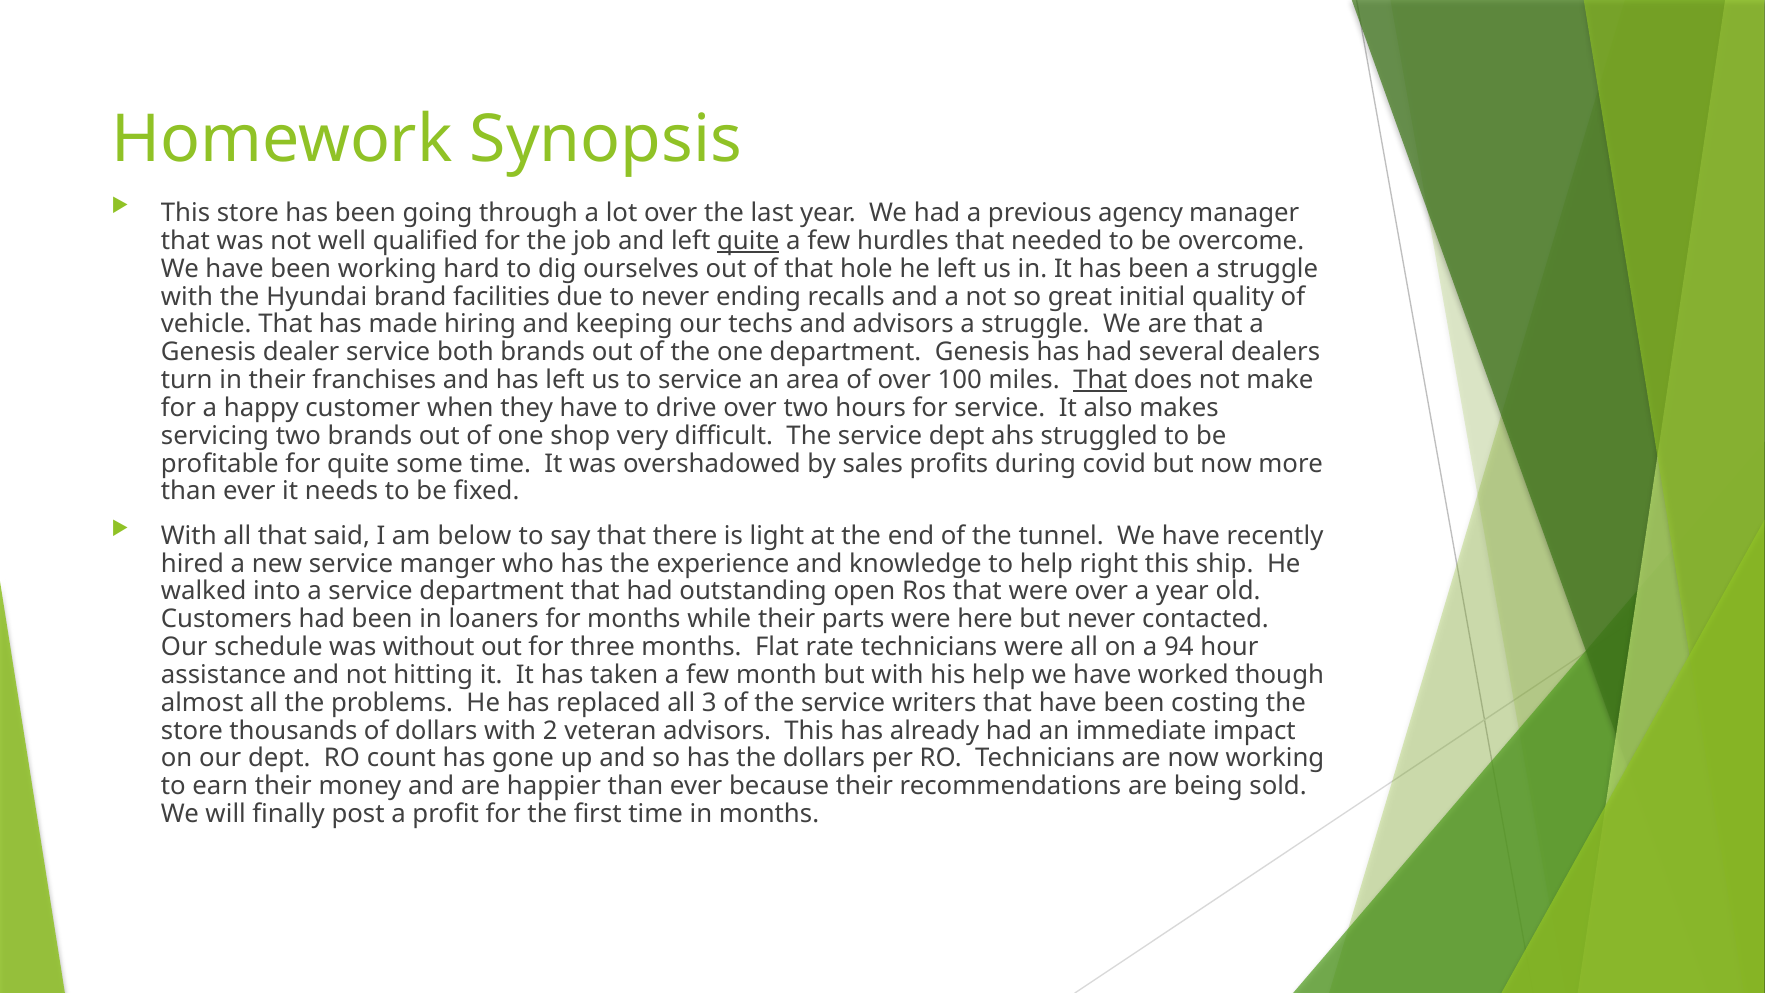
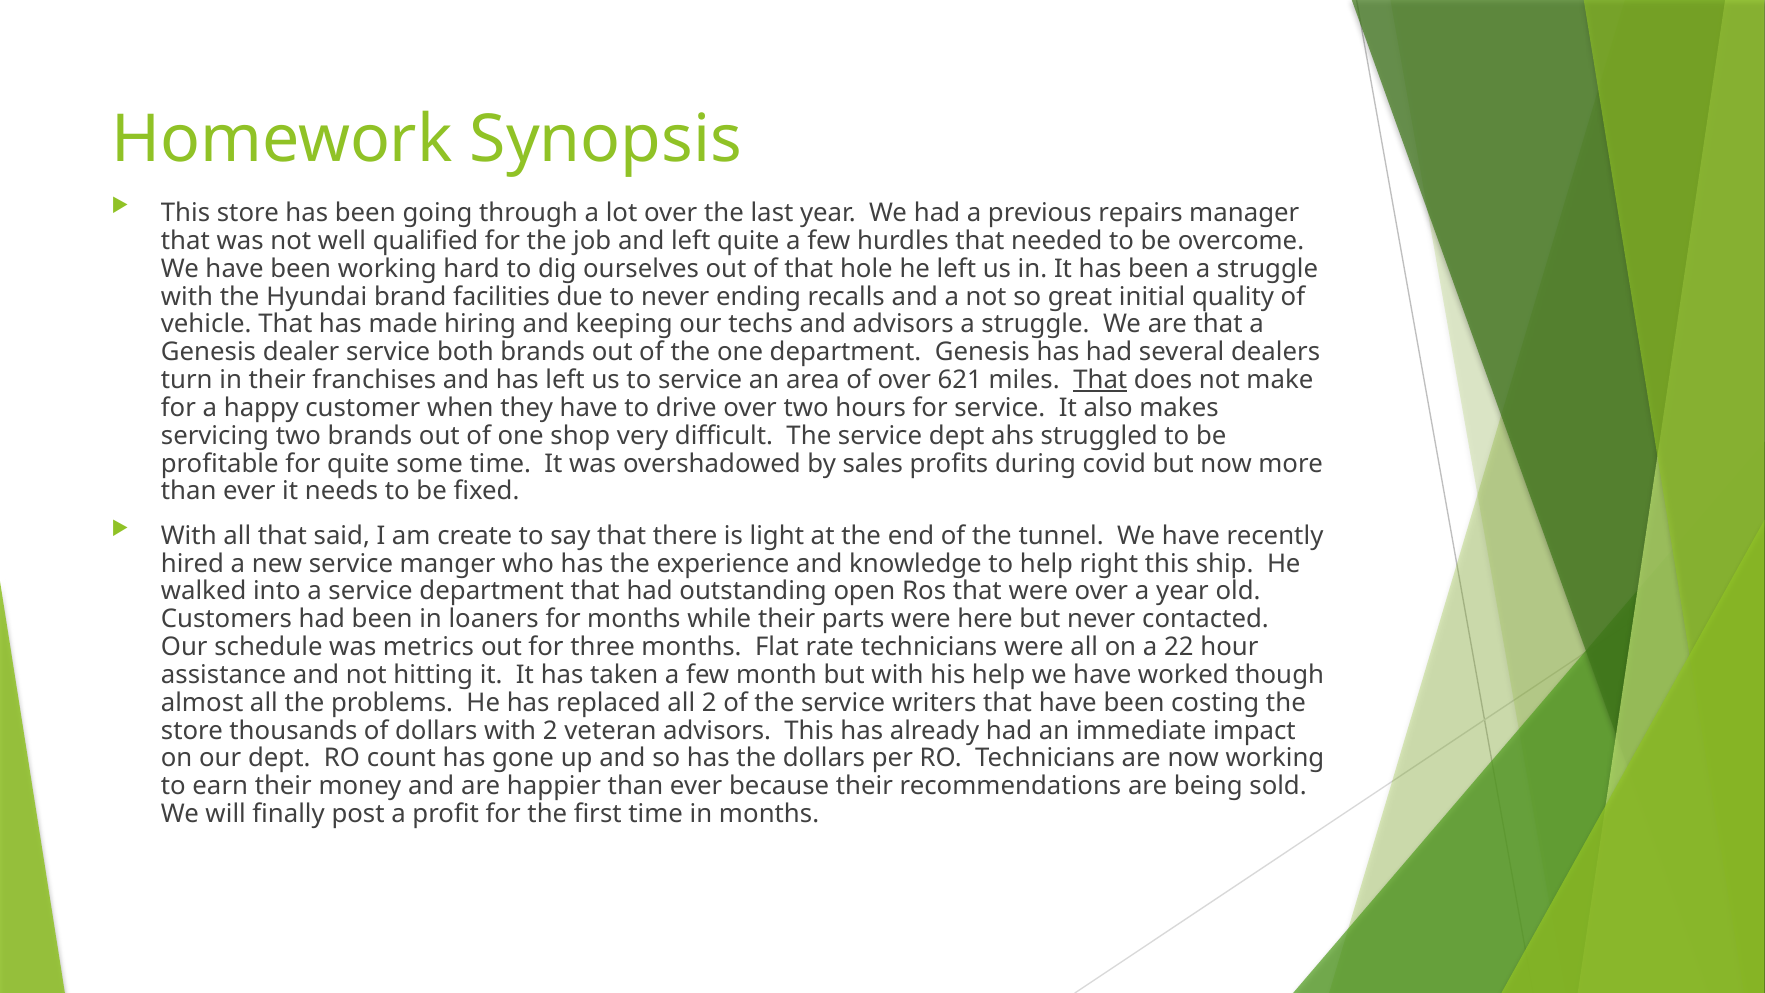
agency: agency -> repairs (1141, 213)
quite underline: present -> none (748, 241)
100: 100 -> 621 (960, 380)
below: below -> create (475, 536)
without: without -> metrics (428, 647)
94: 94 -> 22 (1179, 647)
all 3: 3 -> 2 (709, 703)
